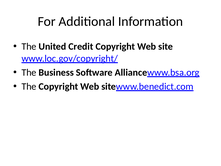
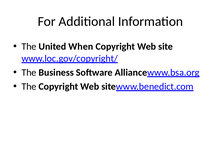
Credit: Credit -> When (81, 46)
